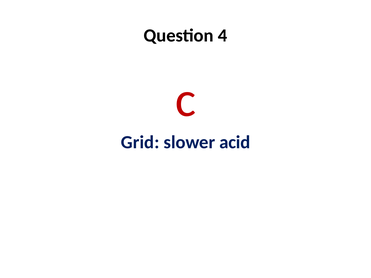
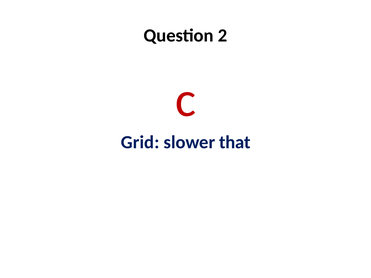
4: 4 -> 2 (223, 36)
acid: acid -> that (235, 142)
